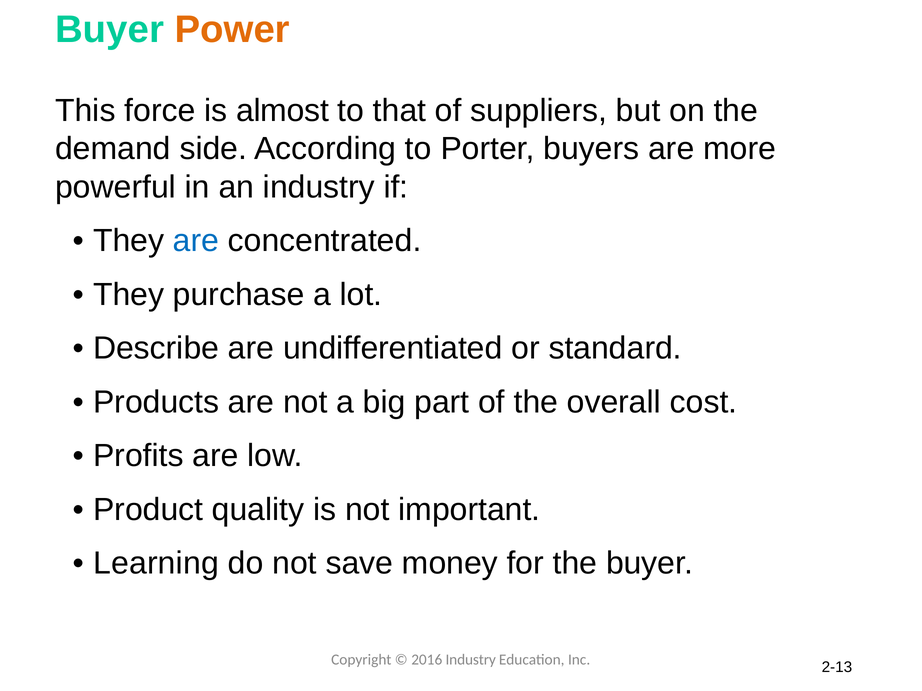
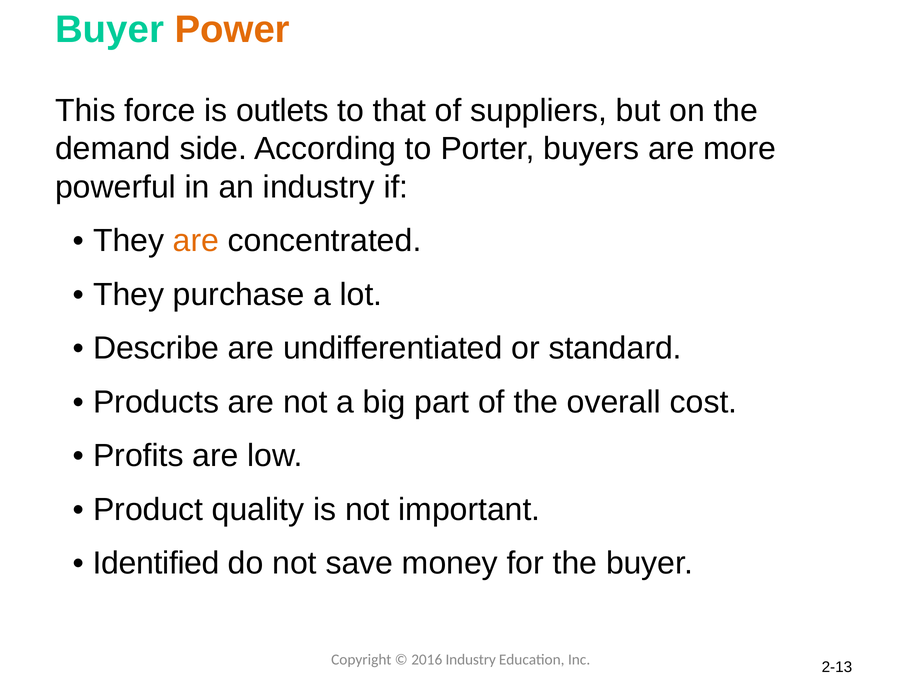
almost: almost -> outlets (283, 111)
are colour: blue -> orange (196, 241)
Learning: Learning -> Identified (156, 564)
